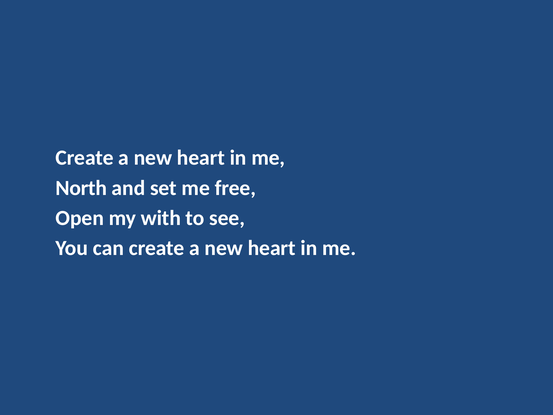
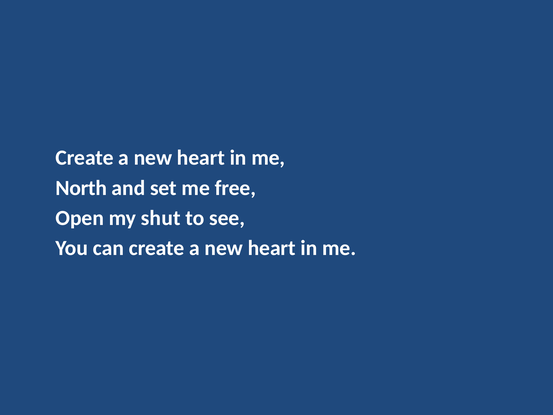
with: with -> shut (161, 218)
